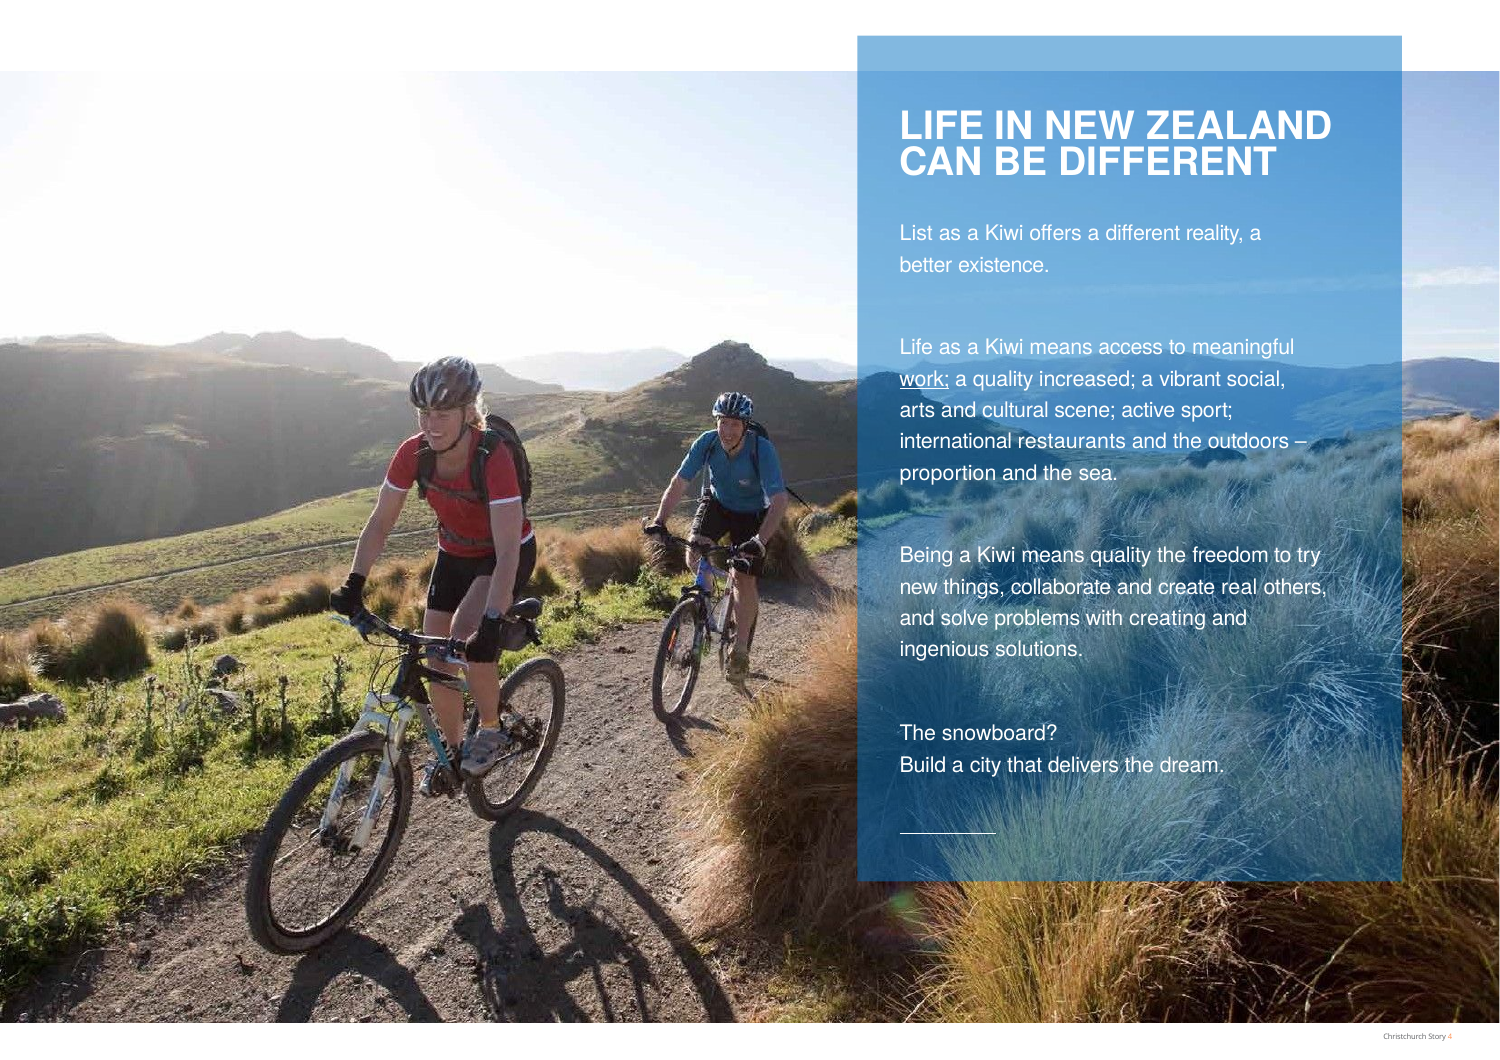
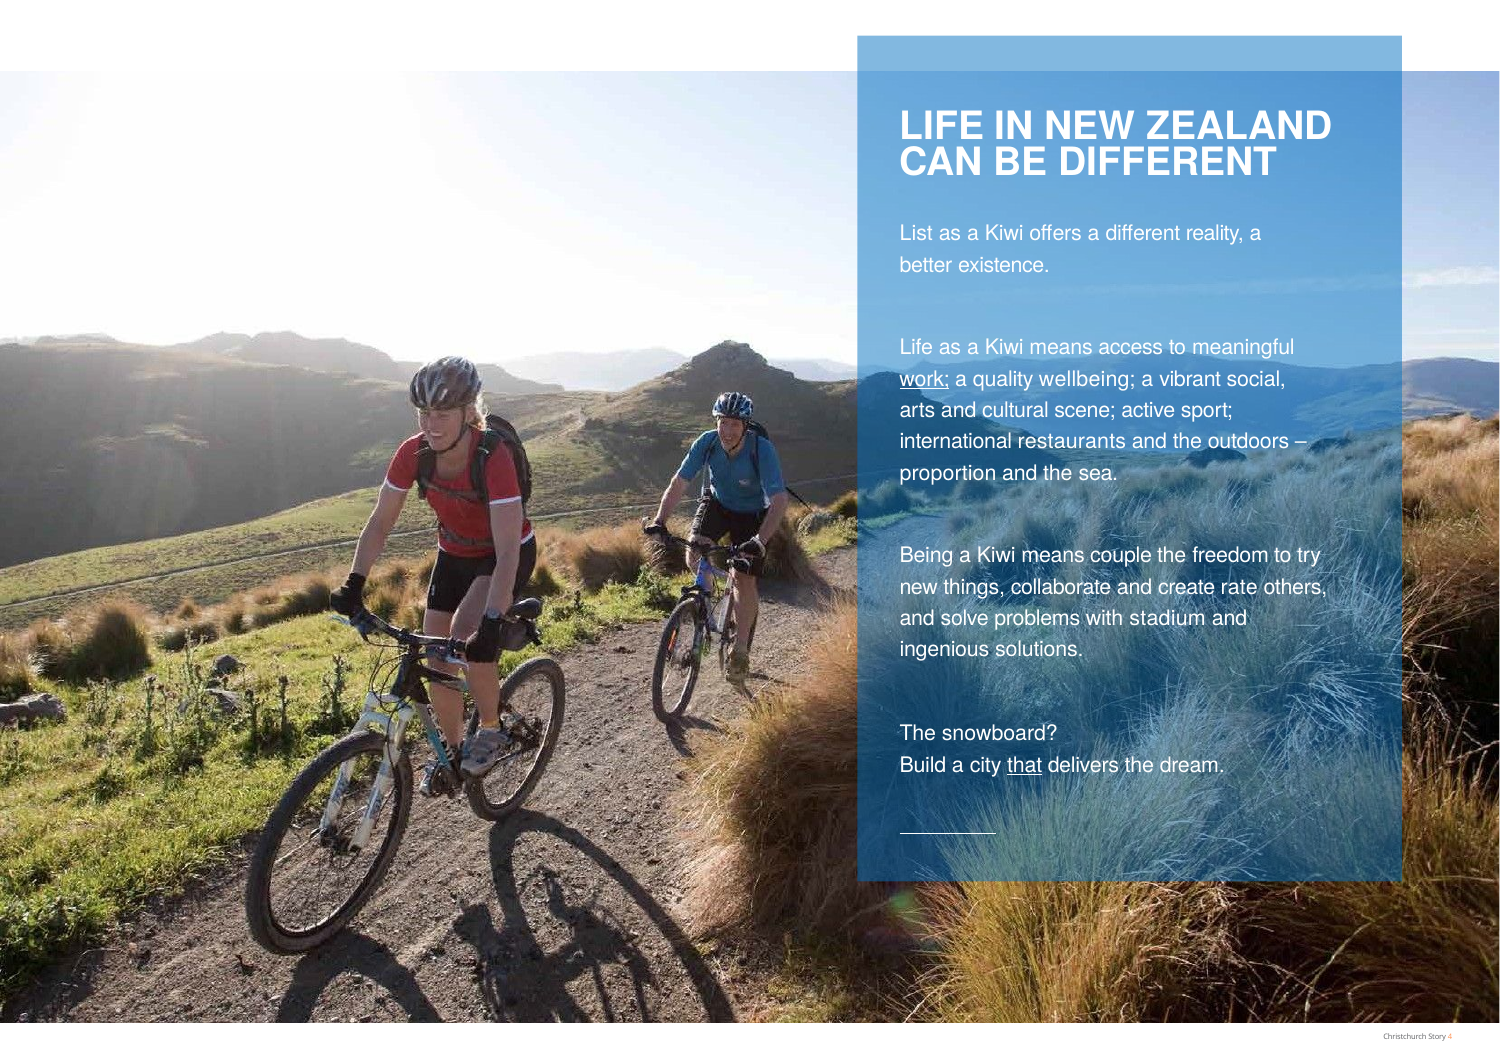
increased: increased -> wellbeing (1087, 379)
means quality: quality -> couple (1121, 556)
real: real -> rate (1239, 587)
creating: creating -> stadium (1168, 619)
that underline: none -> present (1025, 766)
